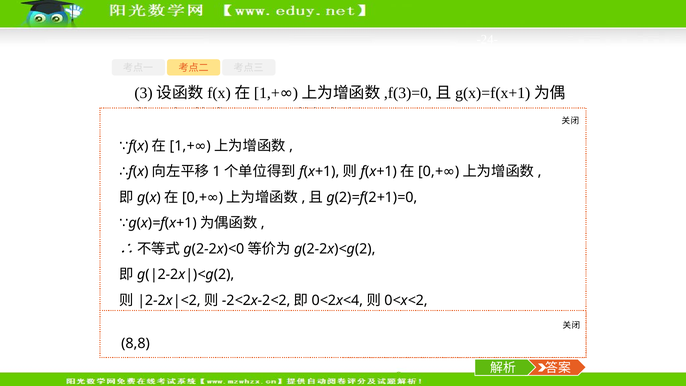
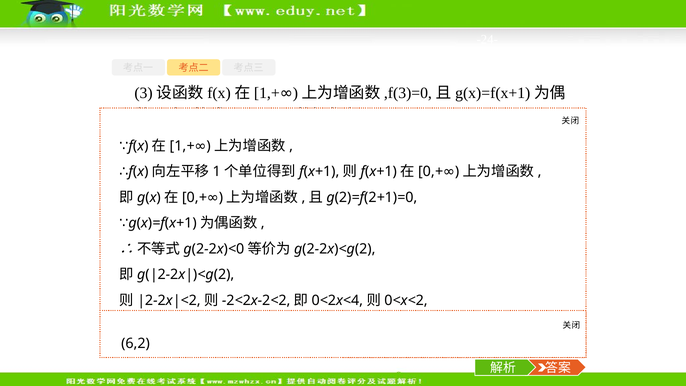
8,8: 8,8 -> 6,2 (136, 343)
